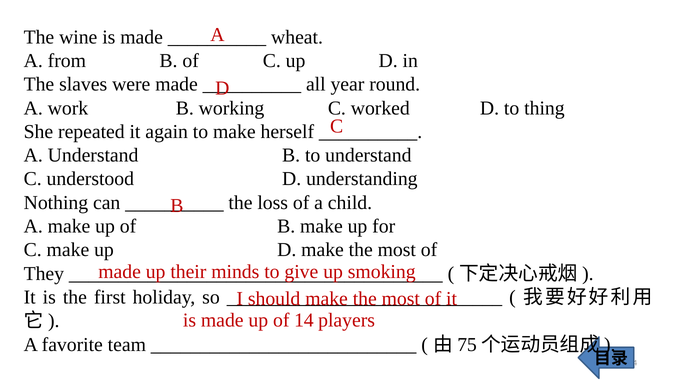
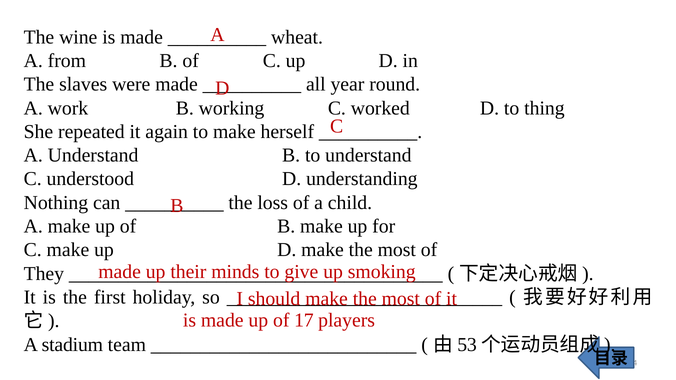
14: 14 -> 17 (304, 320)
favorite: favorite -> stadium (72, 345)
75: 75 -> 53 (467, 345)
